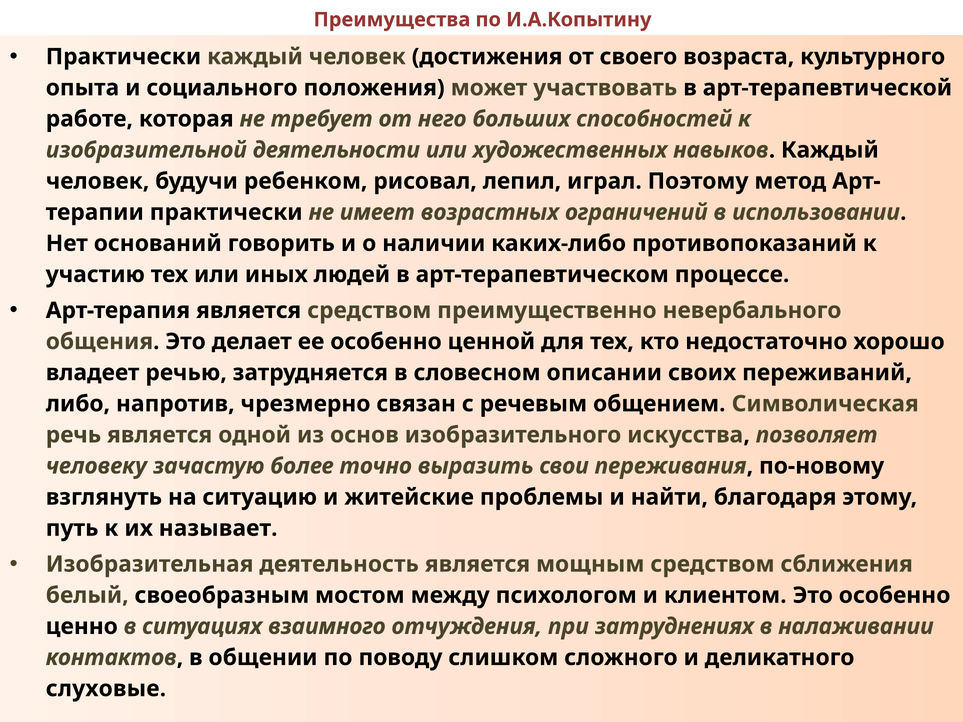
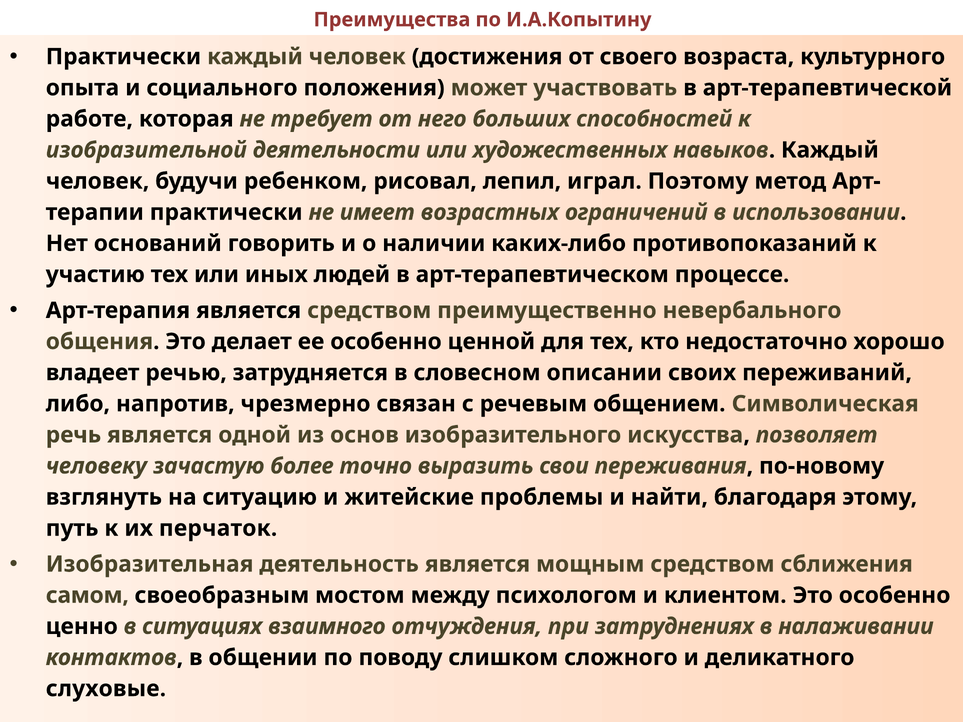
называет: называет -> перчаток (218, 528)
белый: белый -> самом (87, 596)
